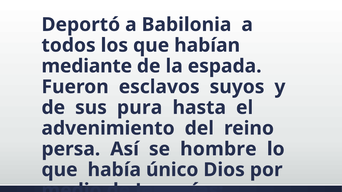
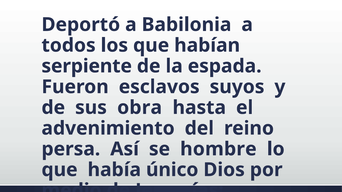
mediante: mediante -> serpiente (87, 66)
pura: pura -> obra (140, 108)
